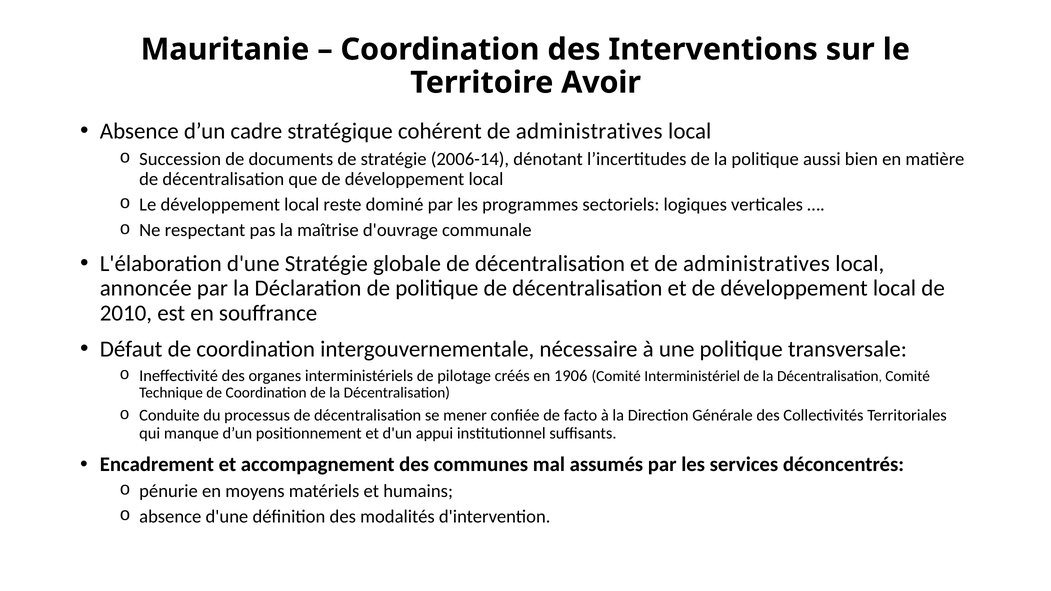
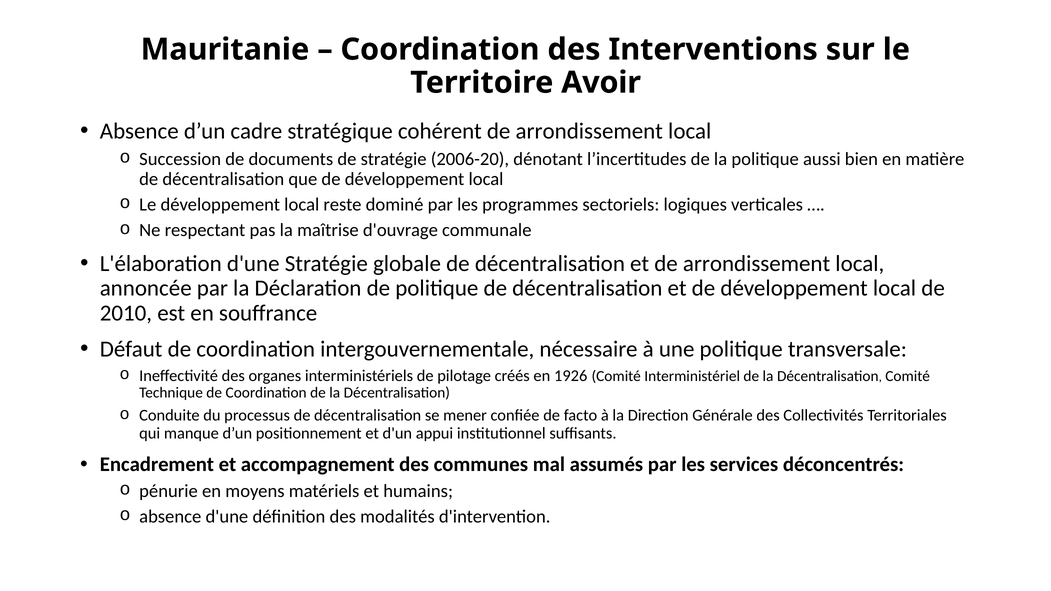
cohérent de administratives: administratives -> arrondissement (589, 131)
2006-14: 2006-14 -> 2006-20 (470, 159)
et de administratives: administratives -> arrondissement (757, 264)
1906: 1906 -> 1926 (571, 376)
